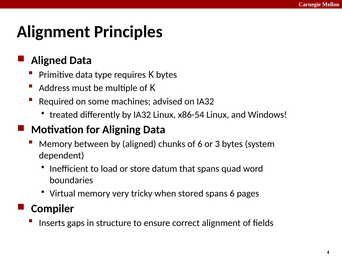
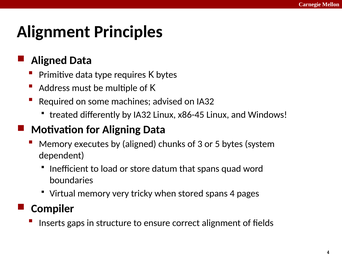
x86-54: x86-54 -> x86-45 (191, 115)
between: between -> executes (91, 144)
of 6: 6 -> 3 (200, 144)
3: 3 -> 5 (217, 144)
spans 6: 6 -> 4 (232, 193)
